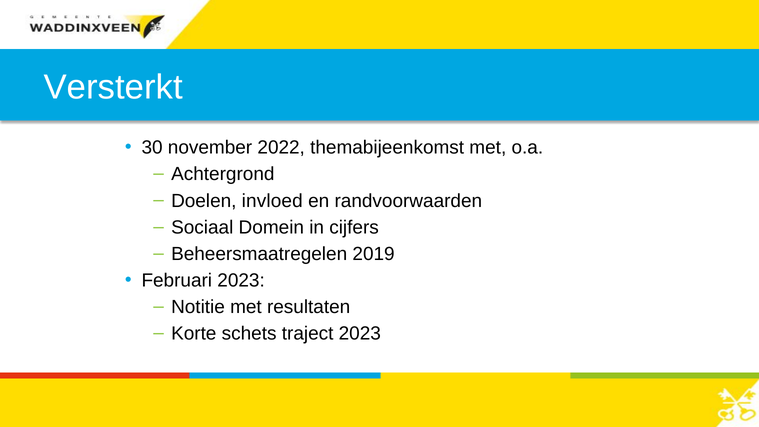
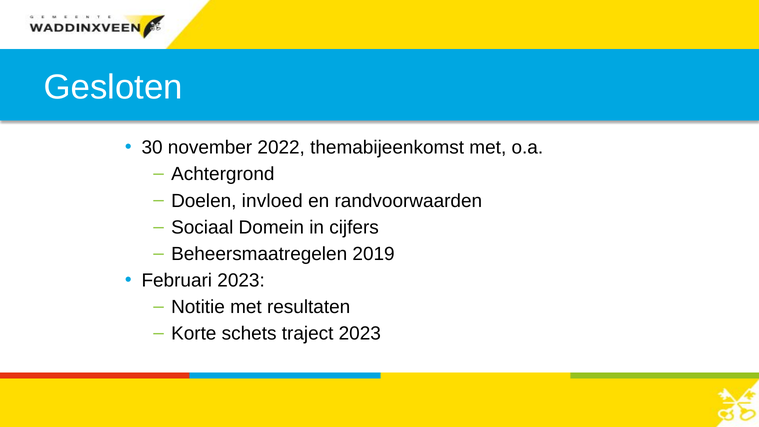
Versterkt: Versterkt -> Gesloten (113, 87)
